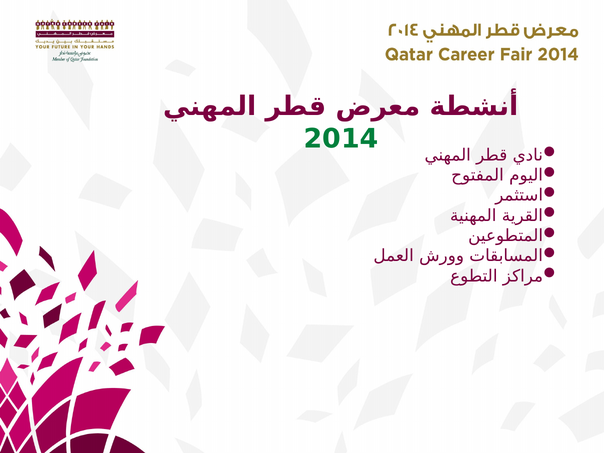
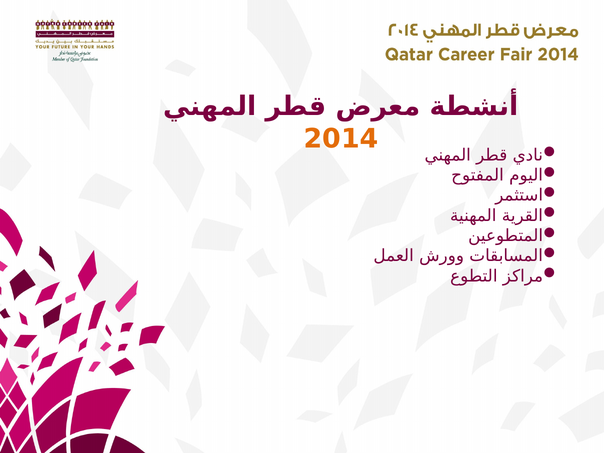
2014 colour: green -> orange (341, 139)
